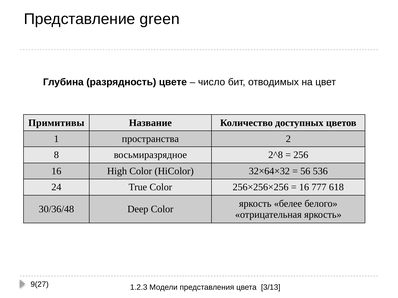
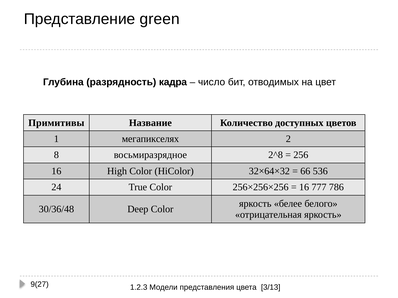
цвете: цвете -> кадра (173, 82)
пространства: пространства -> мегапикселях (150, 139)
56: 56 -> 66 (305, 171)
618: 618 -> 786 (336, 187)
